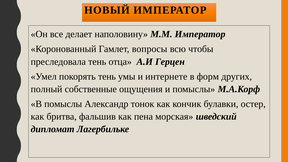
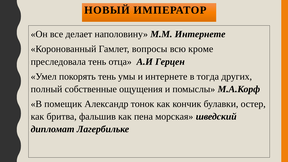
М.М Император: Император -> Интернете (200, 34)
чтобы: чтобы -> кроме (201, 49)
форм: форм -> тогда (208, 76)
В помыслы: помыслы -> помещик (63, 104)
